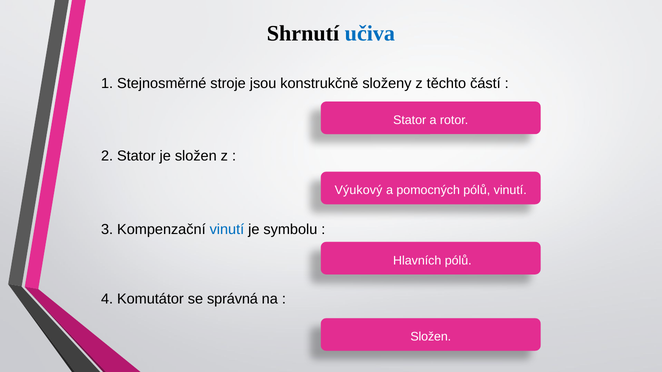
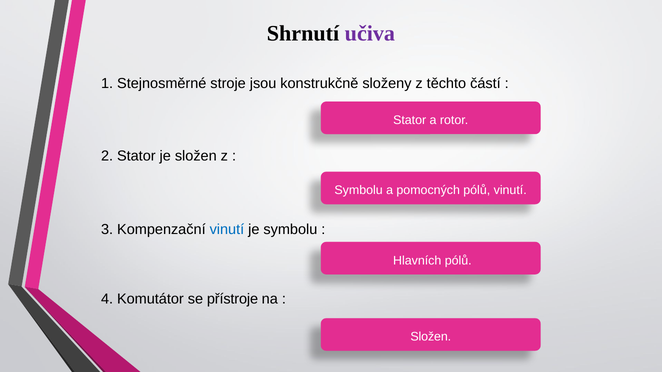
učiva colour: blue -> purple (370, 34)
Výukový: Výukový -> Symbolu (359, 191)
správná: správná -> přístroje (232, 299)
